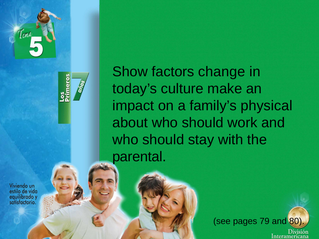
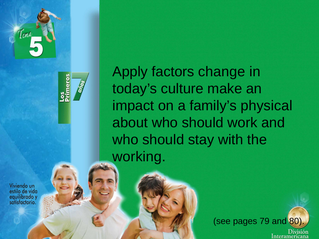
Show: Show -> Apply (130, 72)
parental: parental -> working (139, 157)
